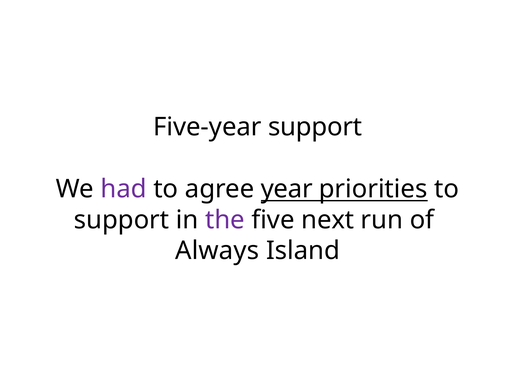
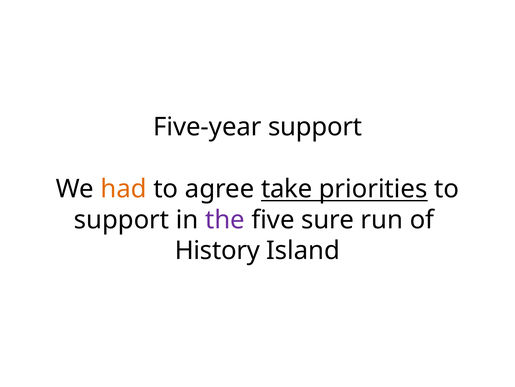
had colour: purple -> orange (124, 189)
year: year -> take (287, 189)
next: next -> sure (328, 219)
Always: Always -> History (217, 250)
